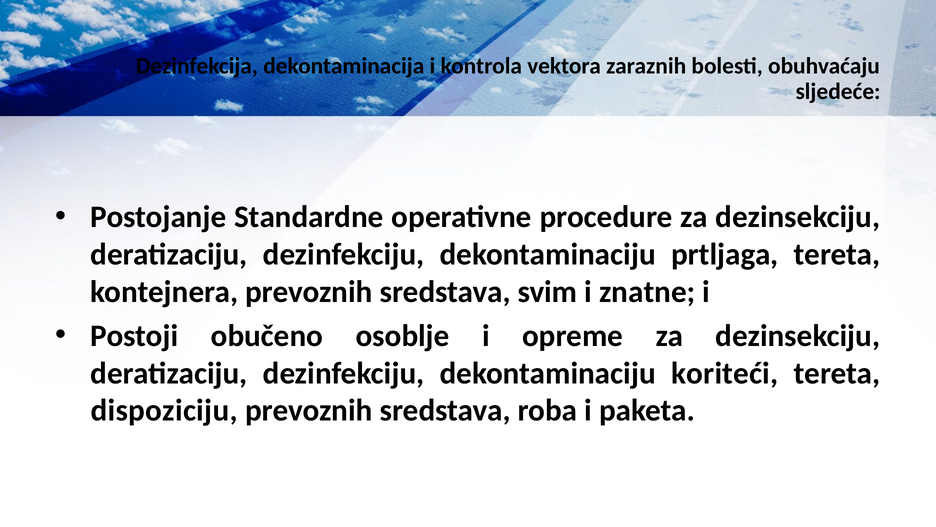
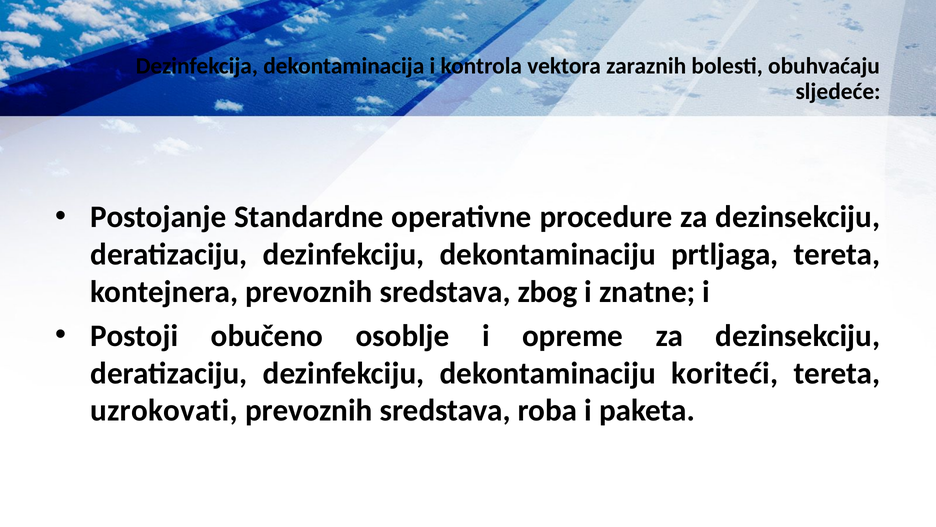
svim: svim -> zbog (548, 292)
dispoziciju: dispoziciju -> uzrokovati (164, 410)
